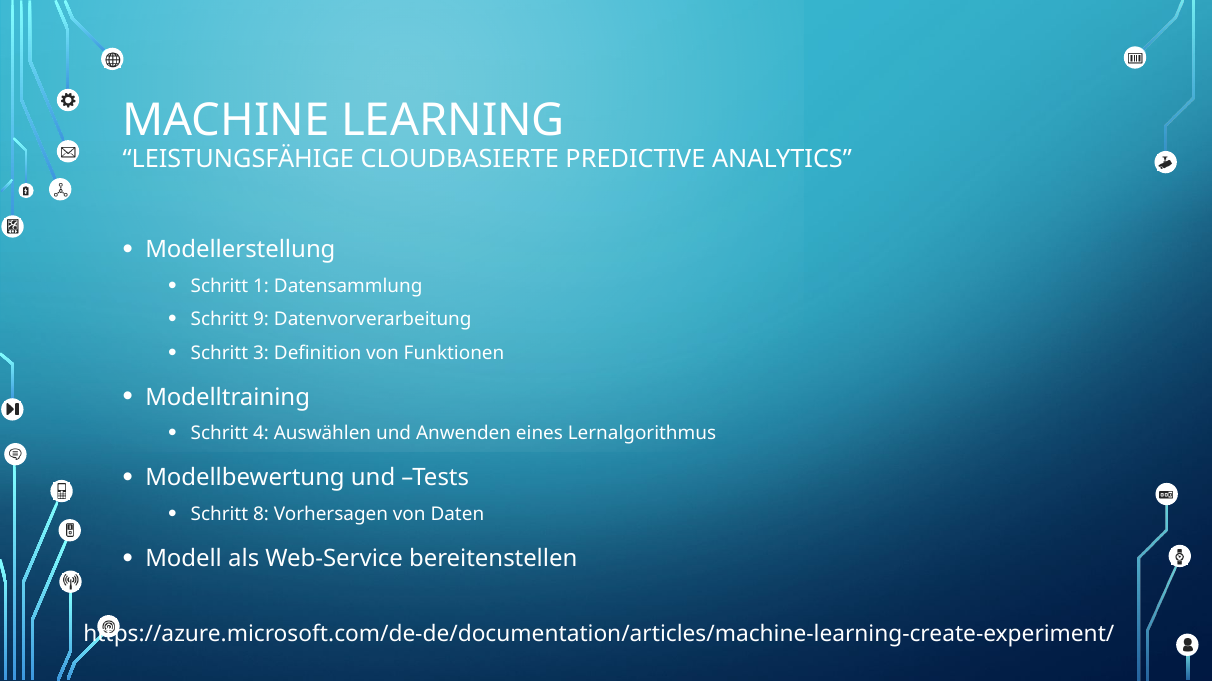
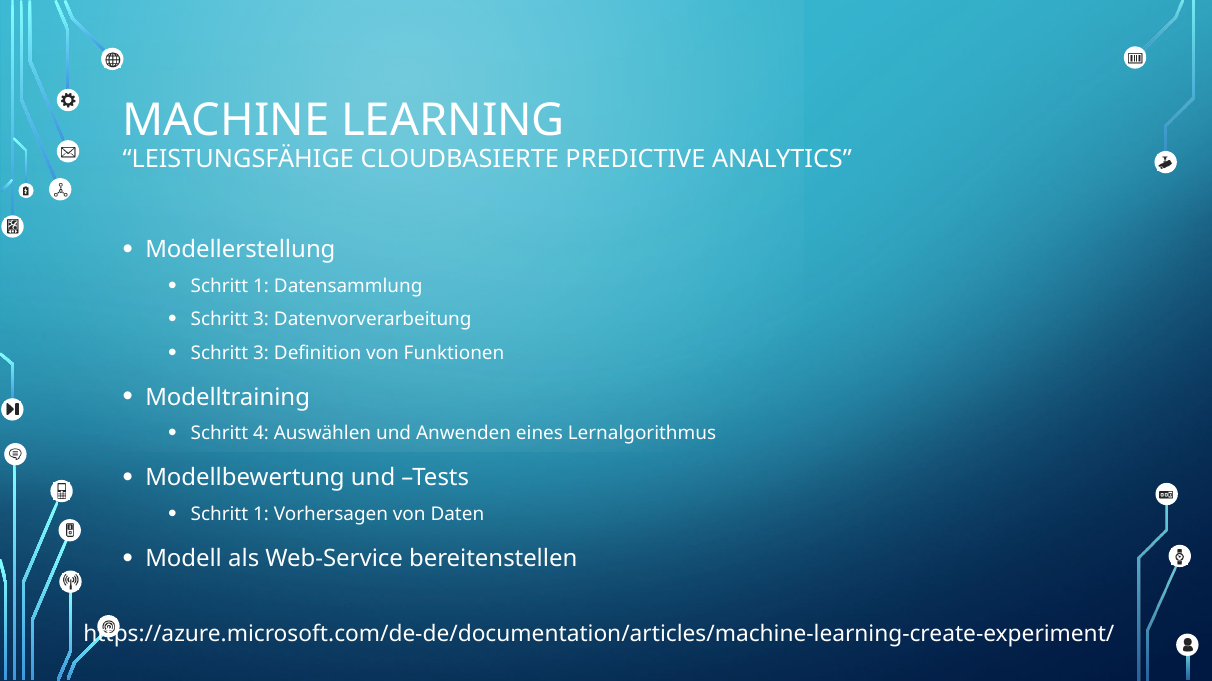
9: 9 -> 3 (261, 320)
8: 8 -> 1 (261, 515)
